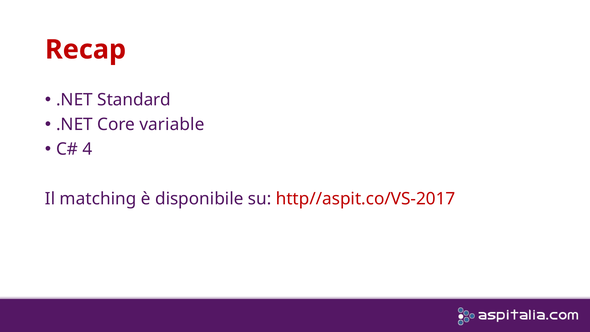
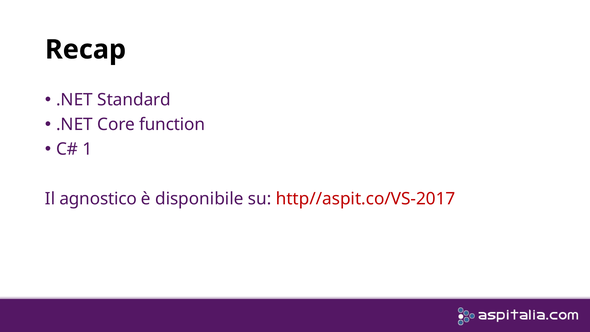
Recap colour: red -> black (86, 50)
variable: variable -> function (172, 124)
4: 4 -> 1 (87, 149)
matching: matching -> agnostico (98, 199)
